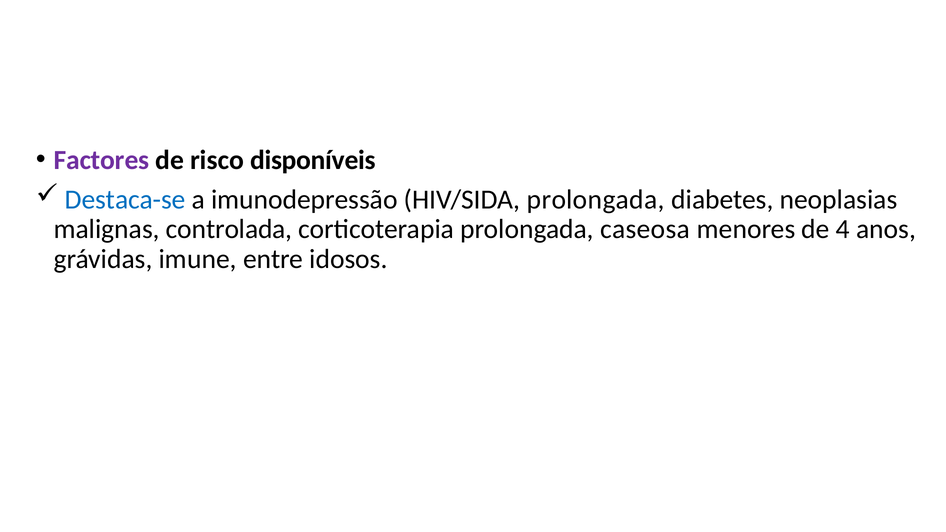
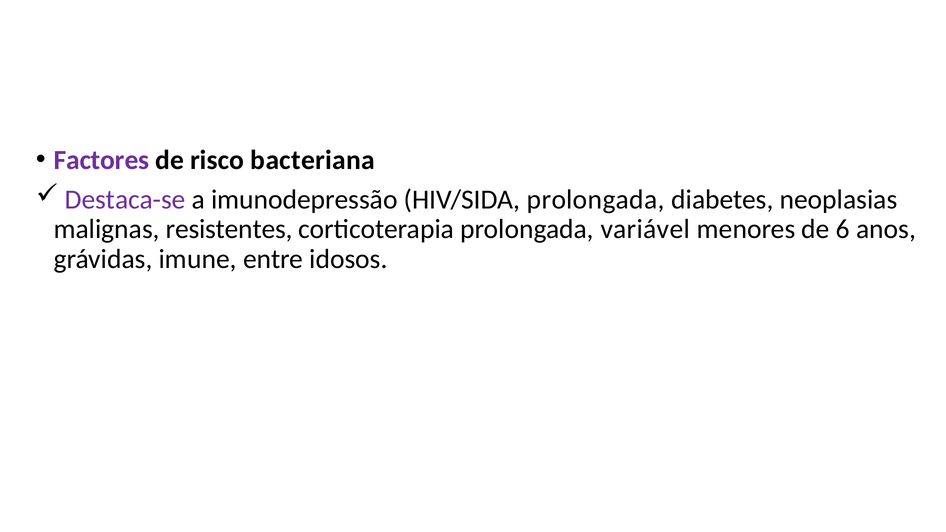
disponíveis: disponíveis -> bacteriana (313, 160)
Destaca-se colour: blue -> purple (125, 200)
controlada: controlada -> resistentes (229, 229)
caseosa: caseosa -> variável (645, 229)
4: 4 -> 6 (843, 229)
